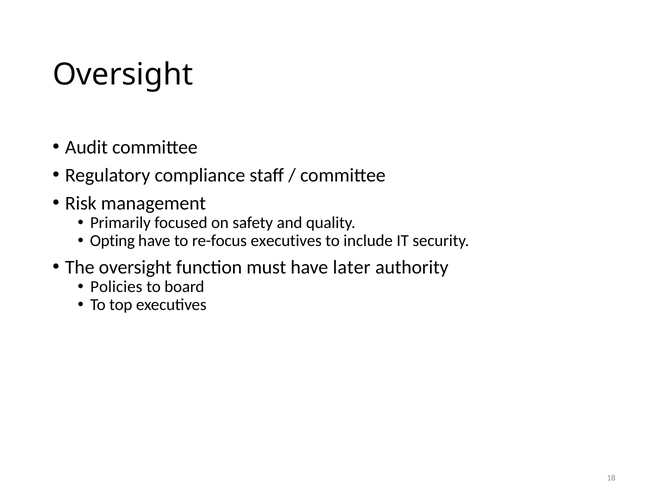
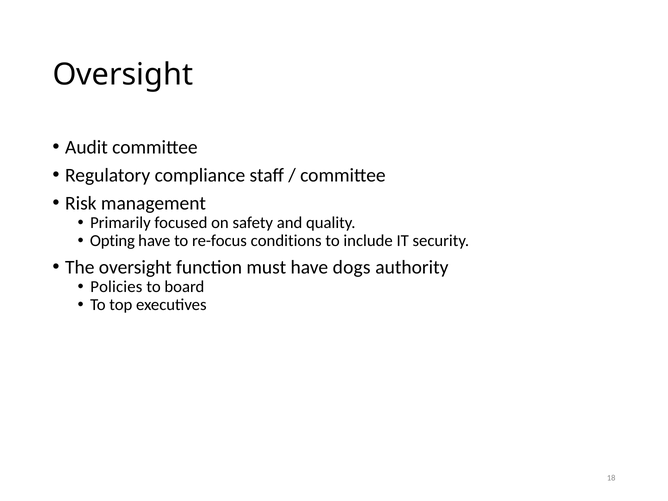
re-focus executives: executives -> conditions (286, 241)
later: later -> dogs (352, 267)
